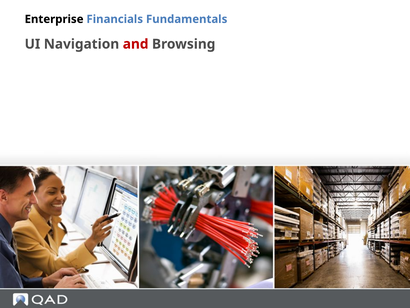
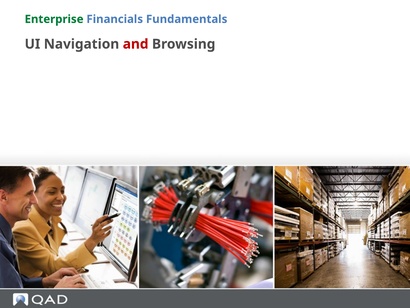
Enterprise colour: black -> green (54, 19)
